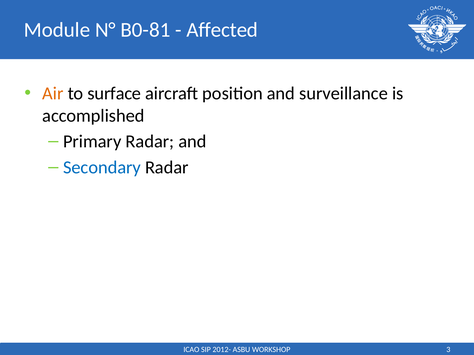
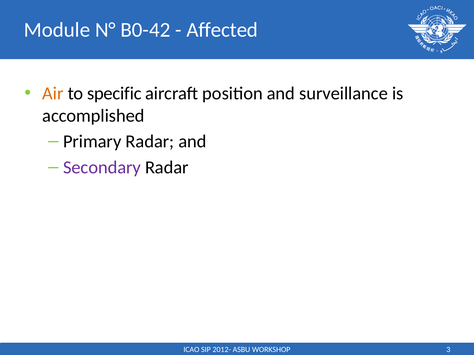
B0-81: B0-81 -> B0-42 (145, 30)
surface: surface -> specific (114, 94)
Secondary colour: blue -> purple (102, 168)
